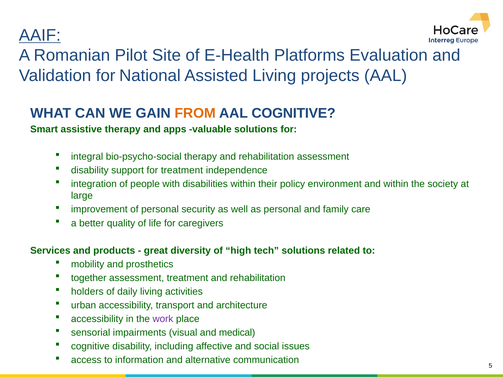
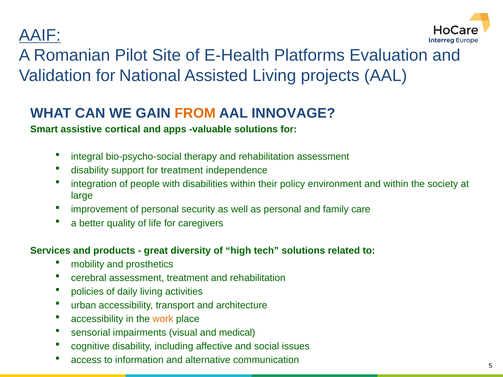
AAL COGNITIVE: COGNITIVE -> INNOVAGE (293, 113)
assistive therapy: therapy -> cortical (123, 129)
together: together -> cerebral (89, 278)
holders: holders -> policies (87, 292)
work colour: purple -> orange (163, 319)
